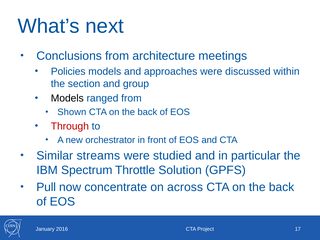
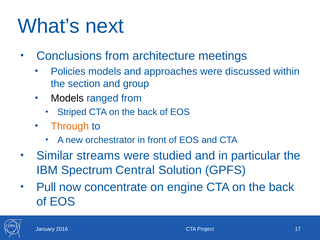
Shown: Shown -> Striped (72, 112)
Through colour: red -> orange (70, 126)
Throttle: Throttle -> Central (135, 170)
across: across -> engine (185, 187)
